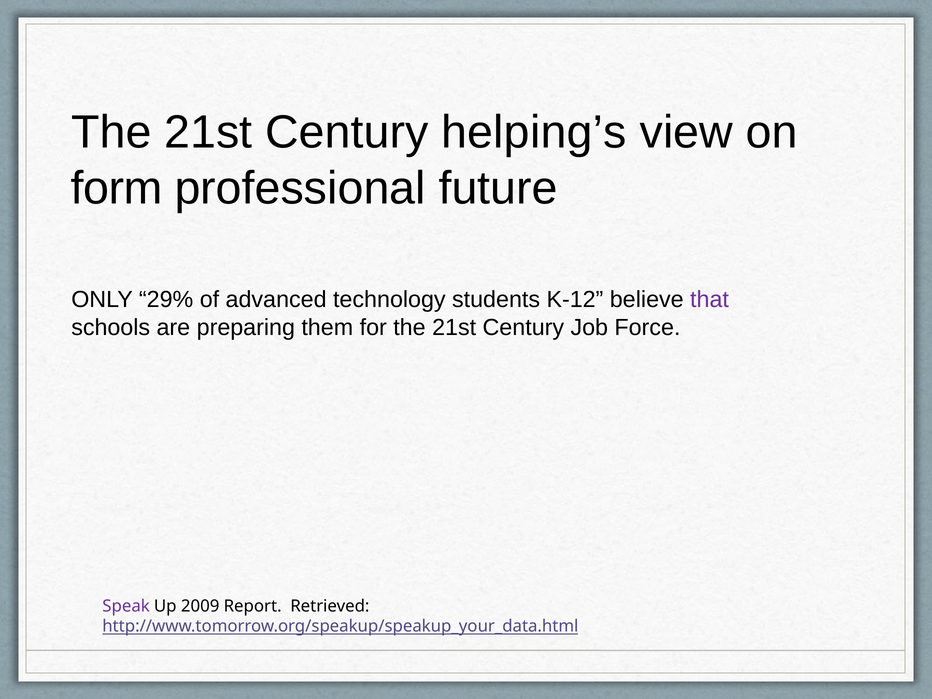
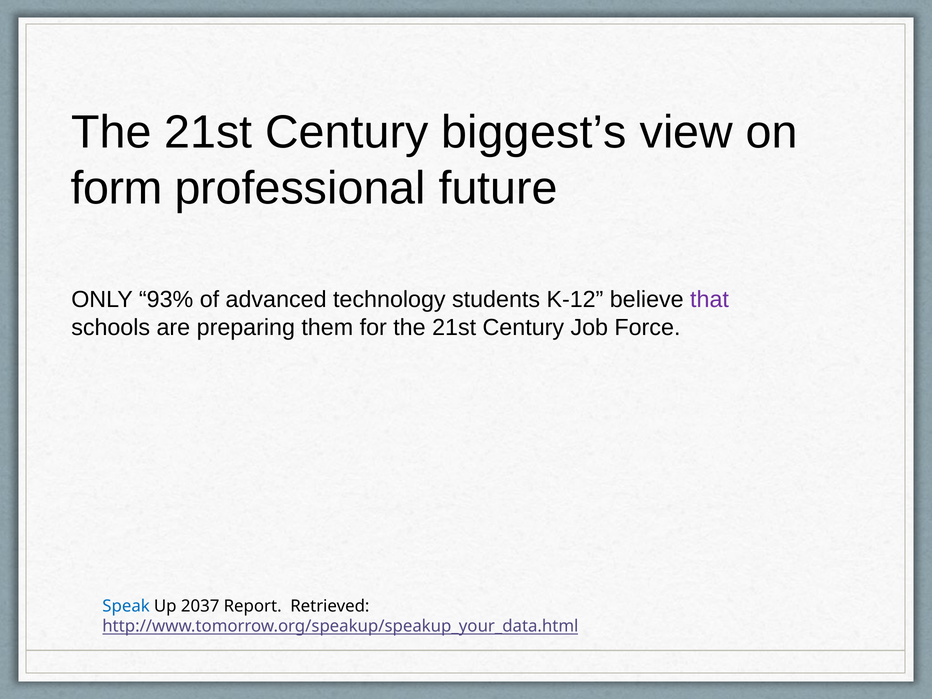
helping’s: helping’s -> biggest’s (534, 132)
29%: 29% -> 93% (166, 300)
Speak colour: purple -> blue (126, 606)
2009: 2009 -> 2037 (200, 606)
